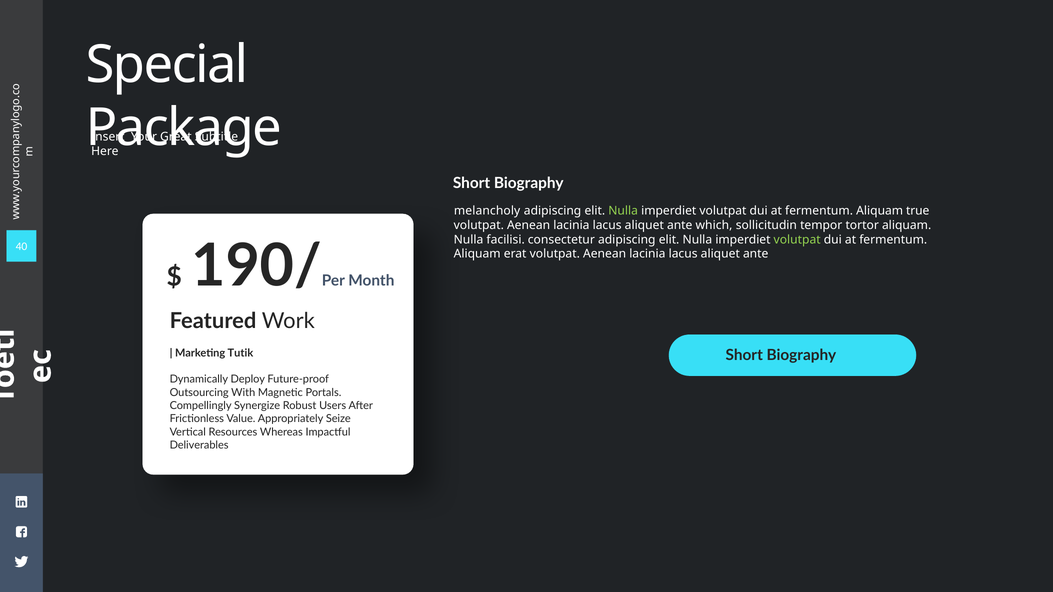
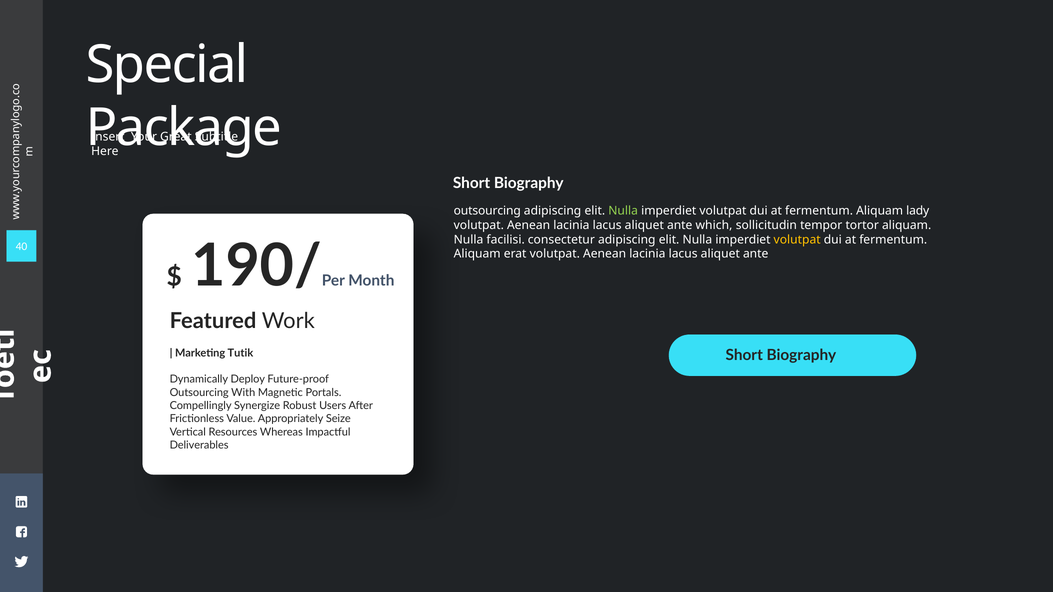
melancholy: melancholy -> outsourcing (487, 211)
true: true -> lady (918, 211)
volutpat colour: light green -> yellow (797, 240)
